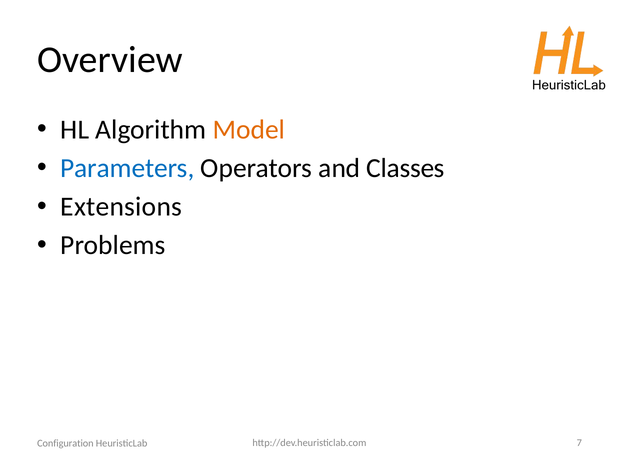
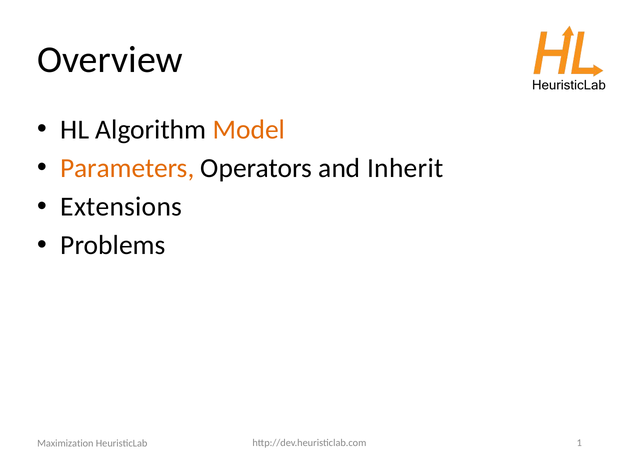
Parameters colour: blue -> orange (127, 168)
Classes: Classes -> Inherit (405, 168)
7: 7 -> 1 (579, 443)
Configuration: Configuration -> Maximization (65, 443)
